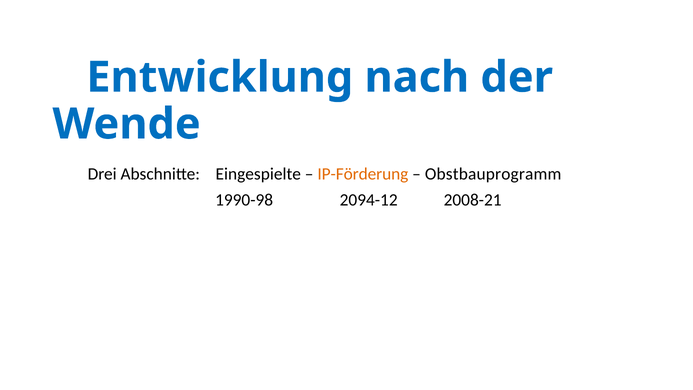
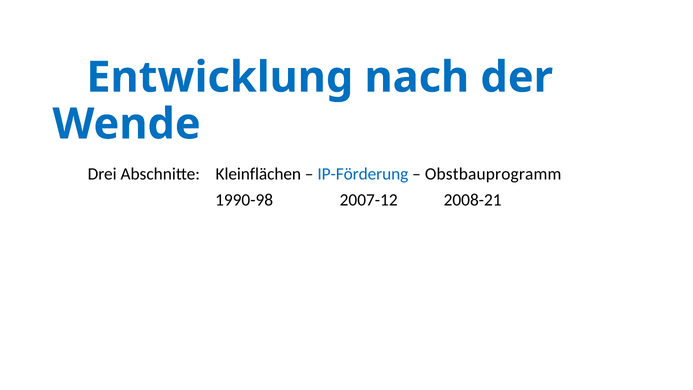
Eingespielte: Eingespielte -> Kleinflächen (258, 174)
IP-Förderung colour: orange -> blue (363, 174)
2094-12: 2094-12 -> 2007-12 (369, 200)
